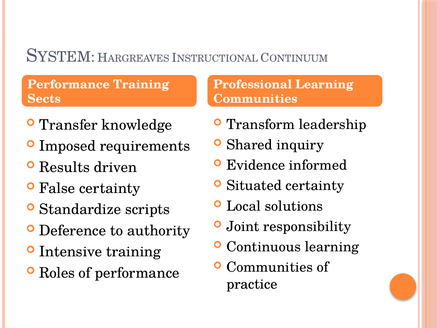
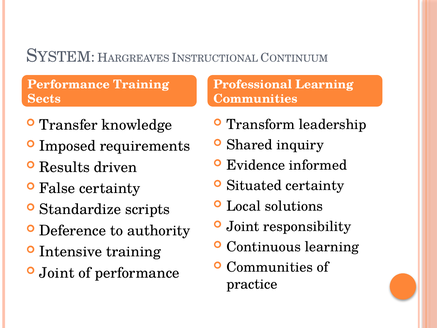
Roles: Roles -> Joint (57, 273)
